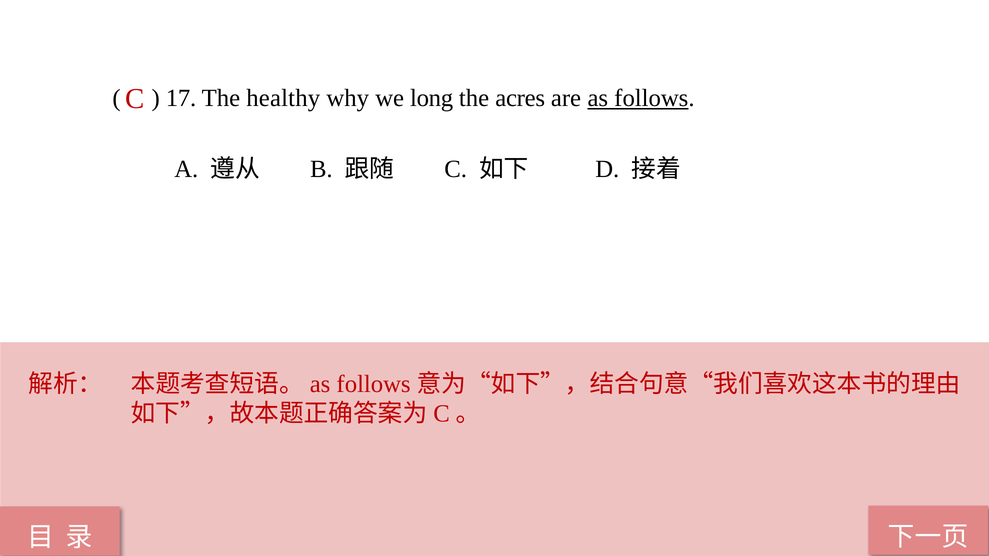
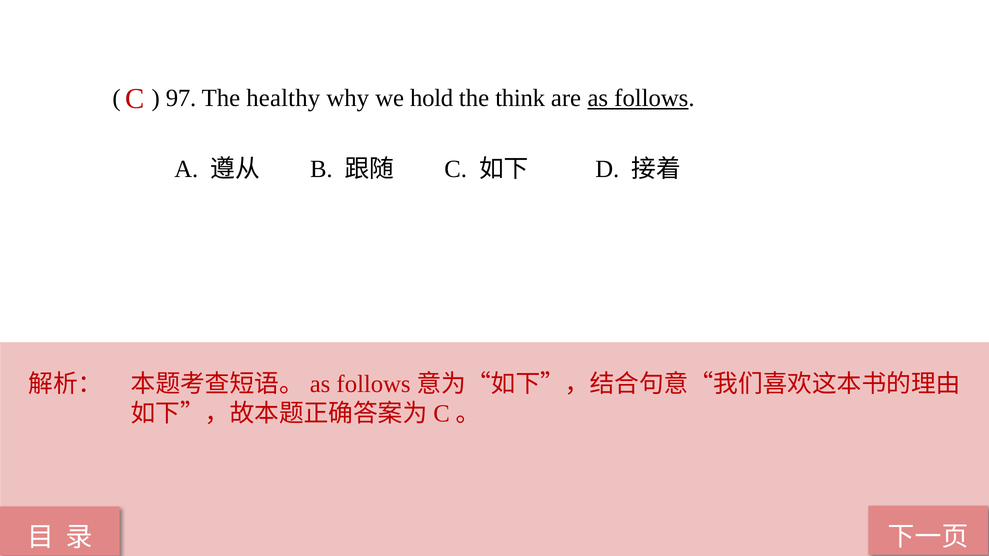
17: 17 -> 97 (181, 98)
long: long -> hold (432, 98)
acres: acres -> think (520, 98)
